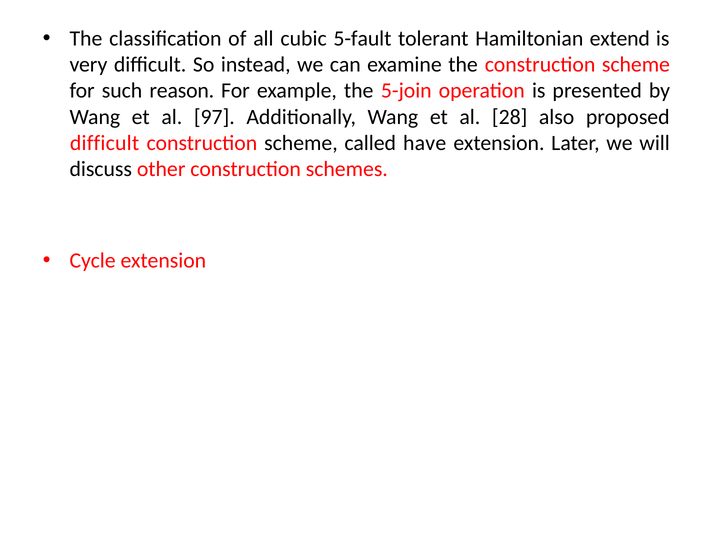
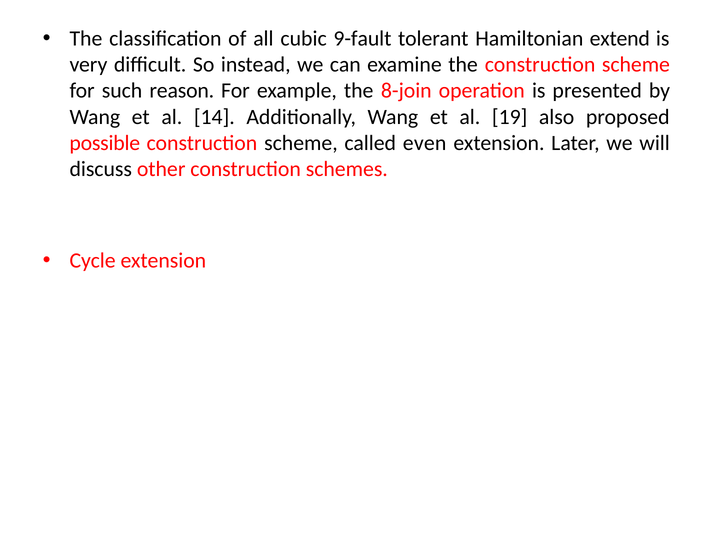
5-fault: 5-fault -> 9-fault (362, 38)
5-join: 5-join -> 8-join (406, 91)
97: 97 -> 14 (214, 117)
28: 28 -> 19 (510, 117)
difficult: difficult -> possible (105, 143)
have: have -> even (425, 143)
